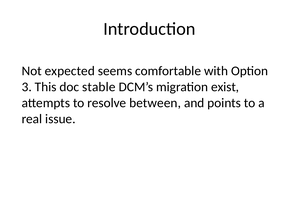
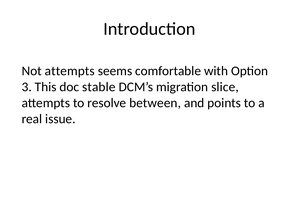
Not expected: expected -> attempts (70, 71)
exist: exist -> slice (225, 87)
